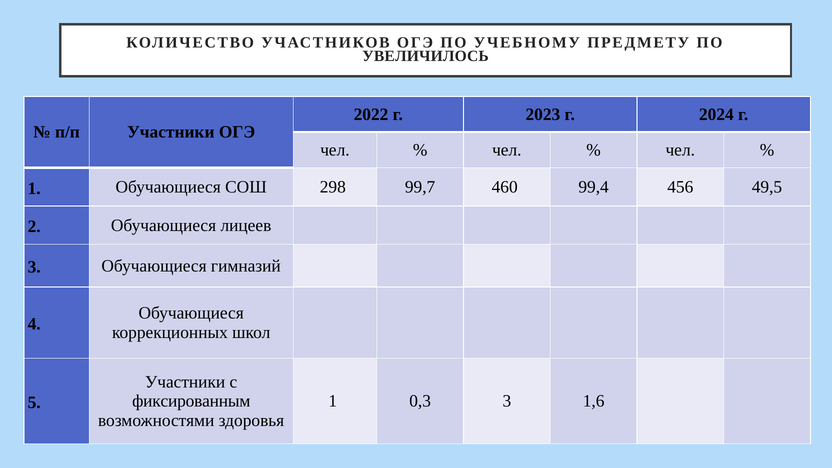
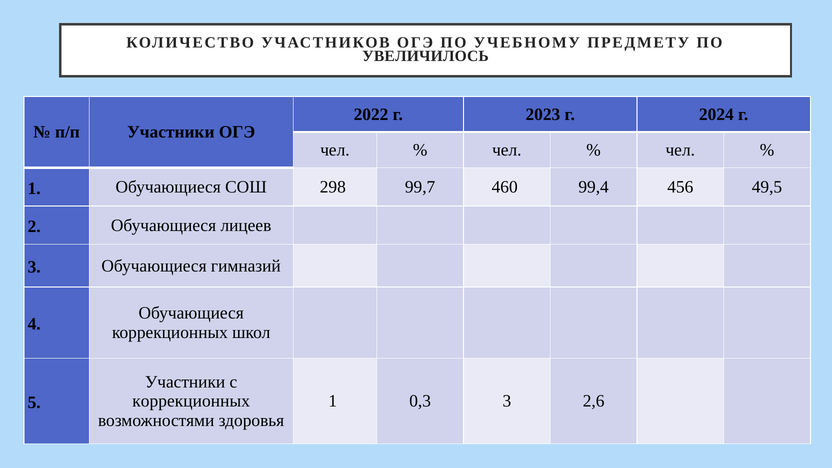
фиксированным: фиксированным -> коррекционных (191, 401)
1,6: 1,6 -> 2,6 (594, 401)
